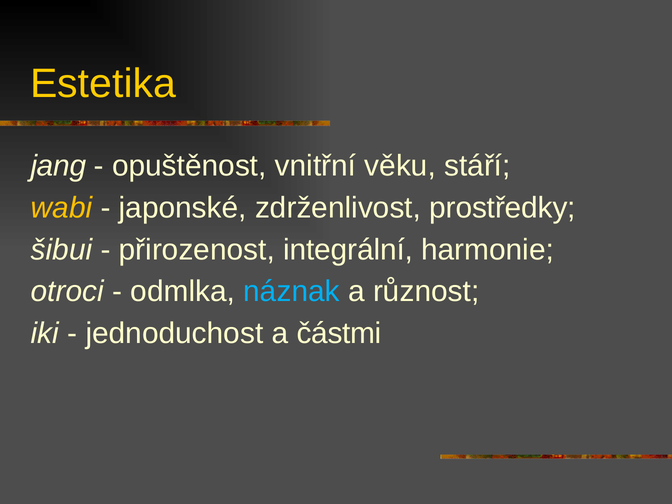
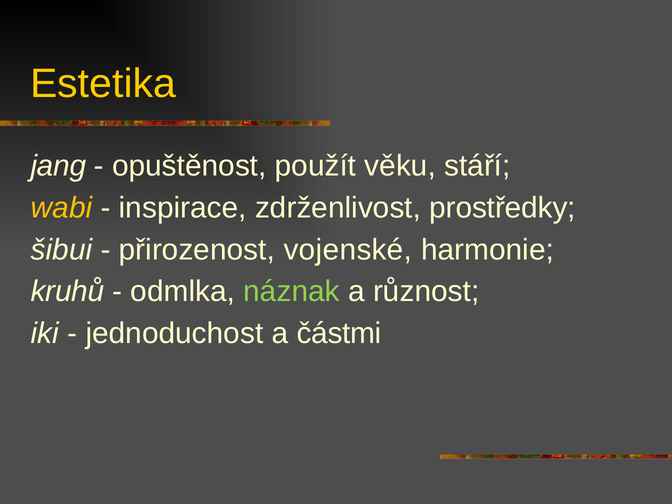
vnitřní: vnitřní -> použít (315, 166)
japonské: japonské -> inspirace (183, 208)
integrální: integrální -> vojenské (348, 250)
otroci: otroci -> kruhů (68, 292)
náznak colour: light blue -> light green (292, 292)
